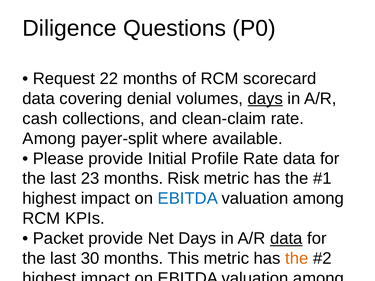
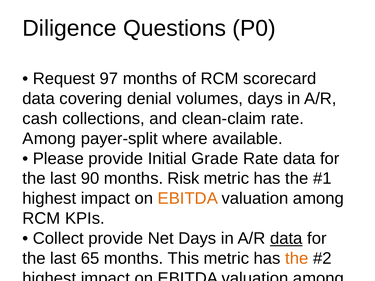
22: 22 -> 97 (109, 79)
days underline: present -> none (265, 99)
Profile: Profile -> Grade (215, 159)
23: 23 -> 90 (90, 179)
EBITDA colour: blue -> orange (188, 199)
Packet: Packet -> Collect (58, 239)
30: 30 -> 65 (90, 259)
